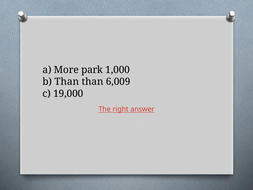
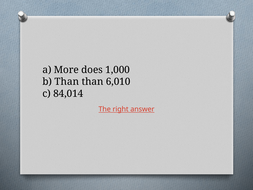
park: park -> does (92, 70)
6,009: 6,009 -> 6,010 (118, 82)
19,000: 19,000 -> 84,014 (68, 93)
